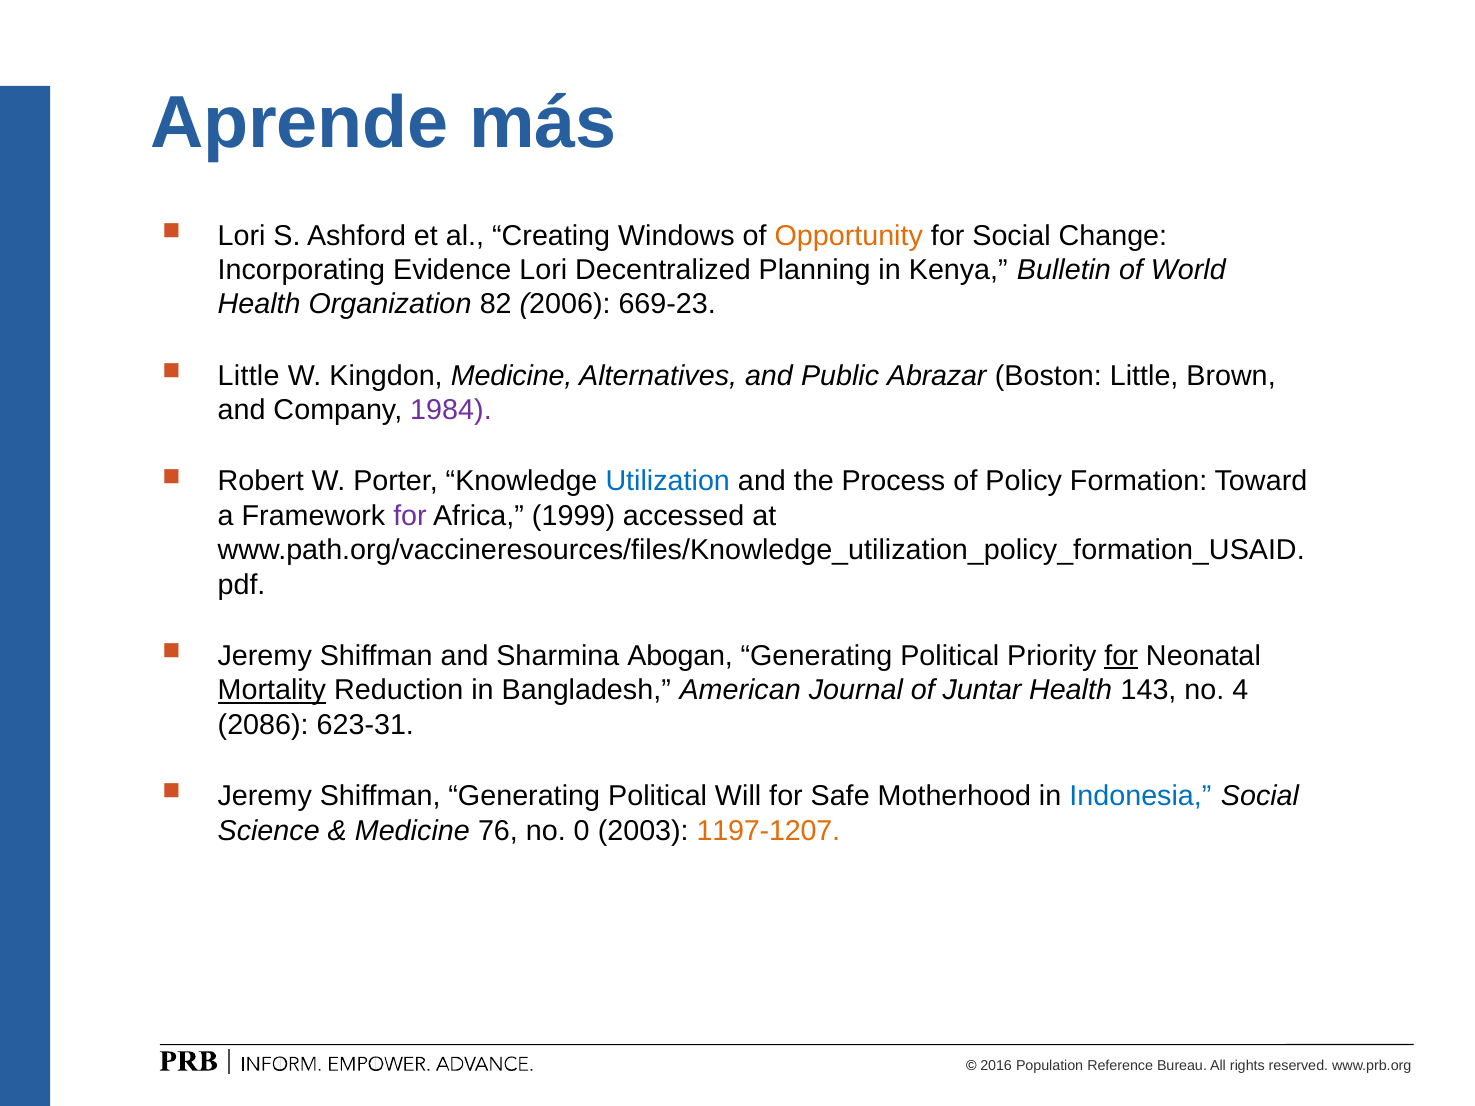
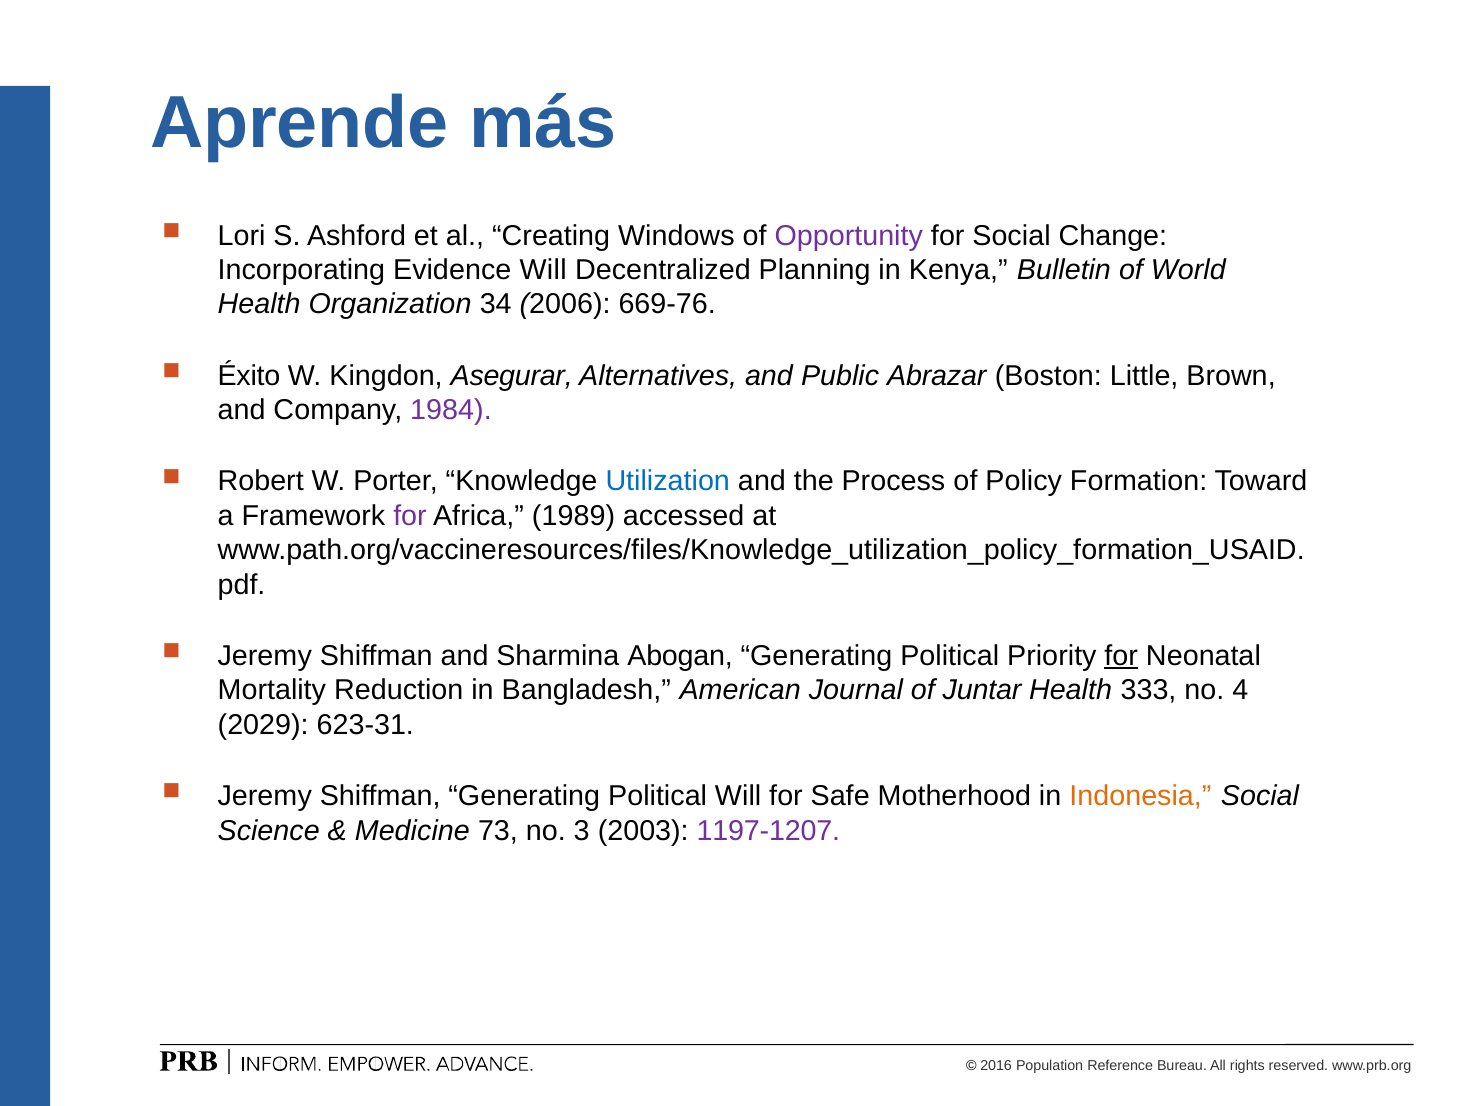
Opportunity colour: orange -> purple (849, 236)
Evidence Lori: Lori -> Will (543, 270)
82: 82 -> 34 (496, 304)
669-23: 669-23 -> 669-76 (667, 304)
Little: Little -> Éxito (249, 376)
Kingdon Medicine: Medicine -> Asegurar (512, 376)
1999: 1999 -> 1989 (573, 516)
Mortality underline: present -> none (272, 691)
143: 143 -> 333 (1149, 691)
2086: 2086 -> 2029 (263, 725)
Indonesia colour: blue -> orange (1140, 796)
76: 76 -> 73 (498, 831)
0: 0 -> 3 (582, 831)
1197-1207 colour: orange -> purple (768, 831)
